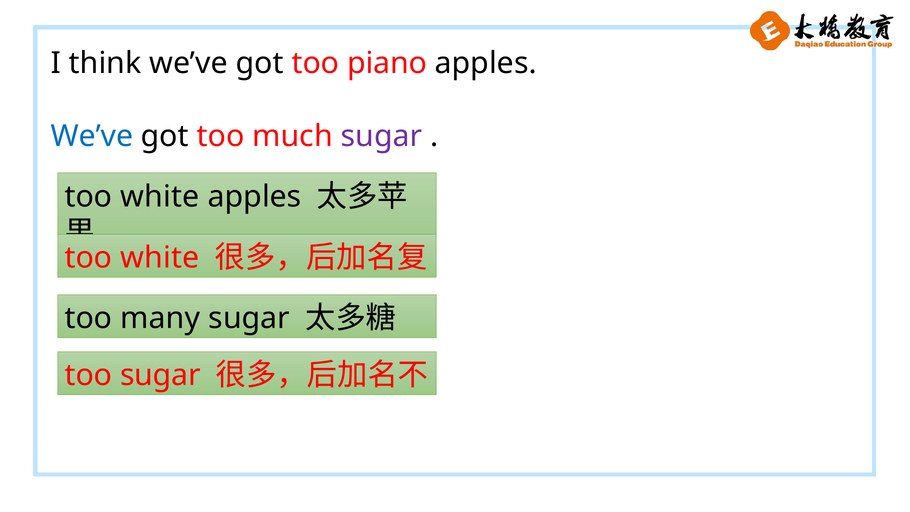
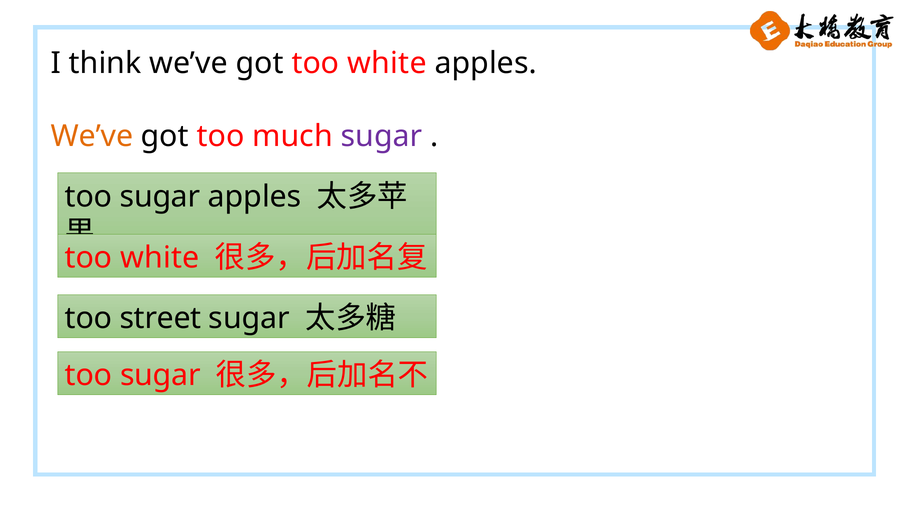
got too piano: piano -> white (387, 63)
We’ve colour: blue -> orange (92, 136)
white: white -> sugar (160, 197)
many: many -> street (160, 318)
